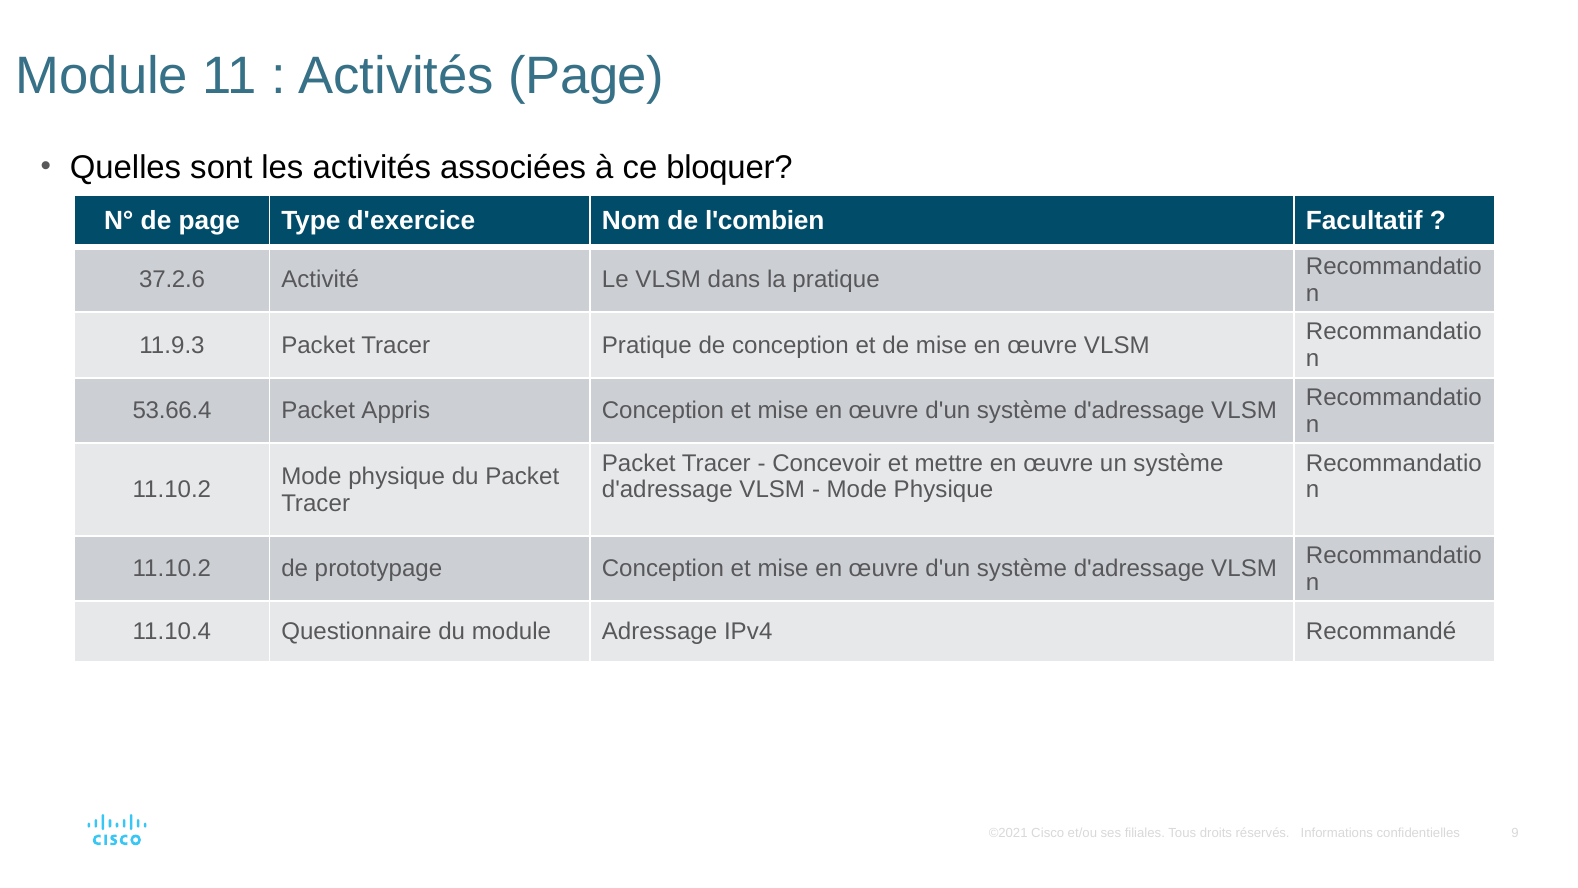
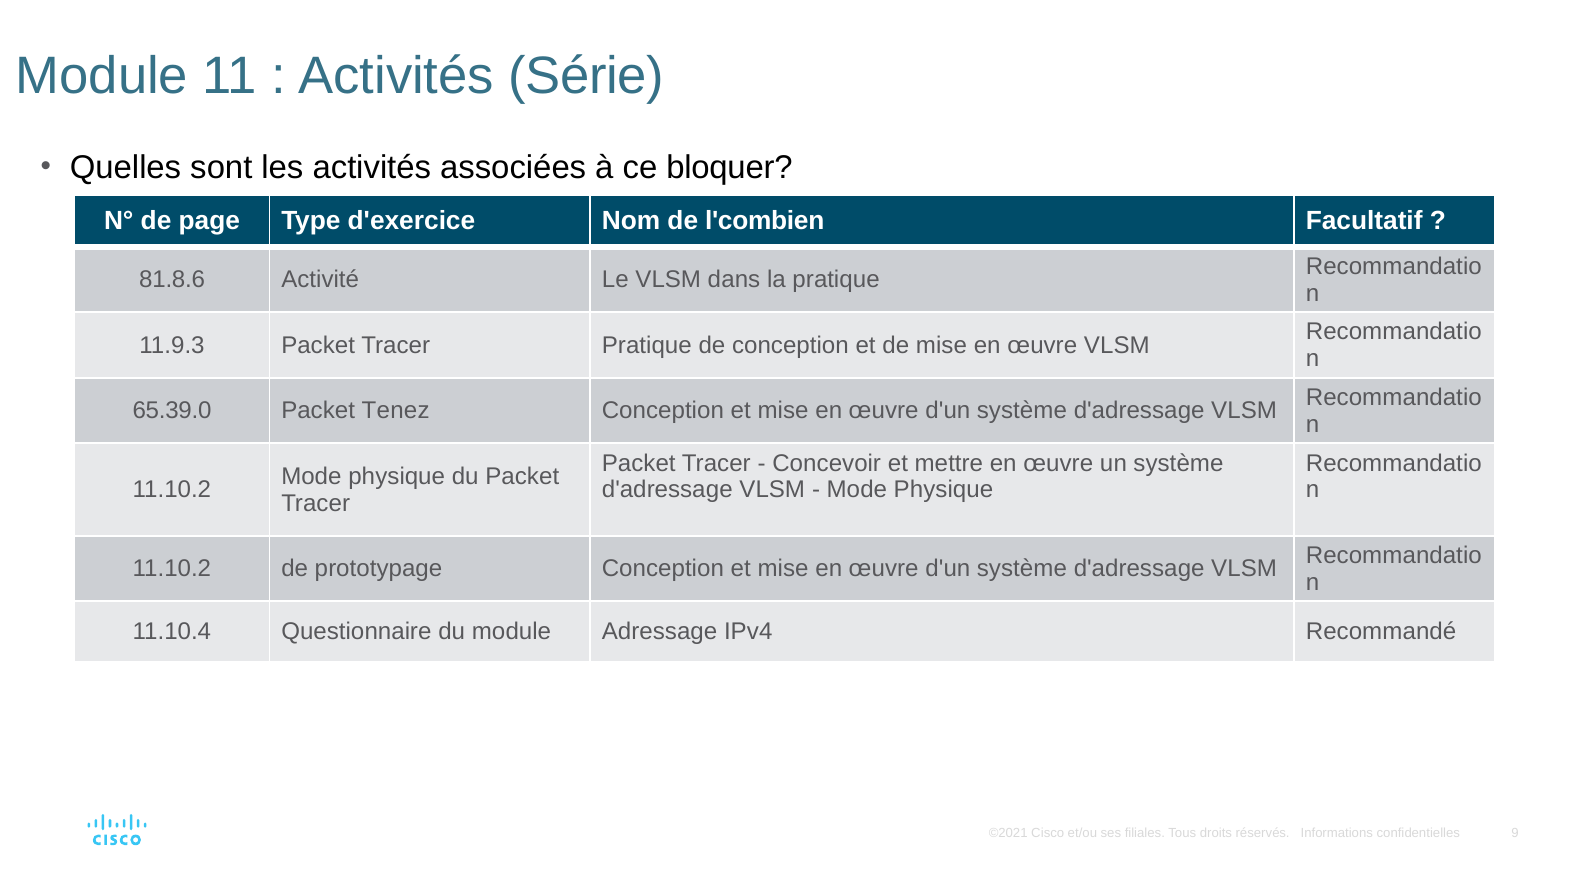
Activités Page: Page -> Série (586, 76)
37.2.6: 37.2.6 -> 81.8.6 (172, 280)
53.66.4: 53.66.4 -> 65.39.0 (172, 411)
Appris: Appris -> Tenez (396, 411)
